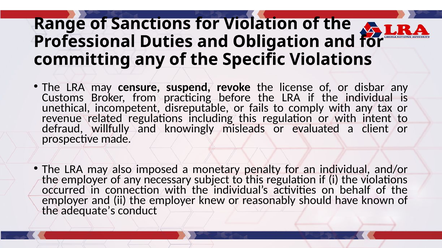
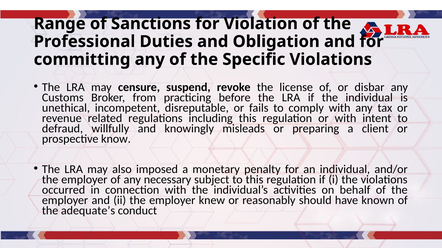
evaluated: evaluated -> preparing (316, 129)
made: made -> know (116, 139)
